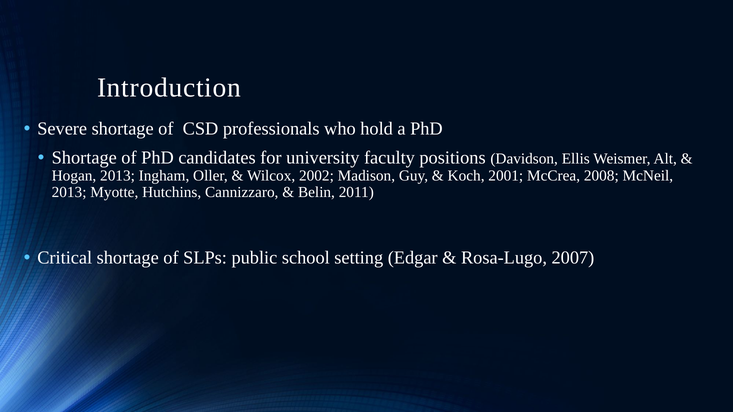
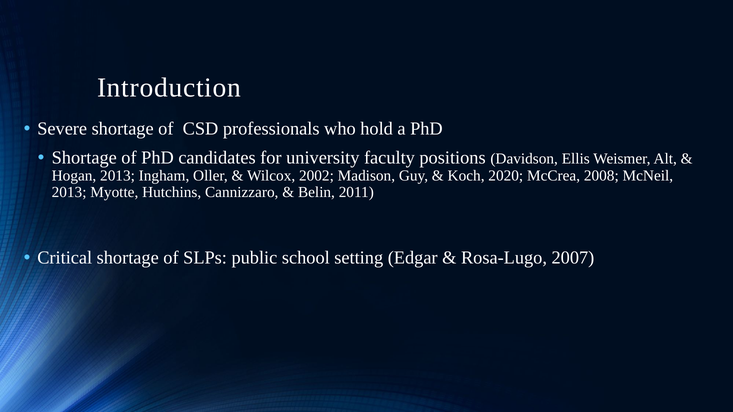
2001: 2001 -> 2020 (506, 176)
